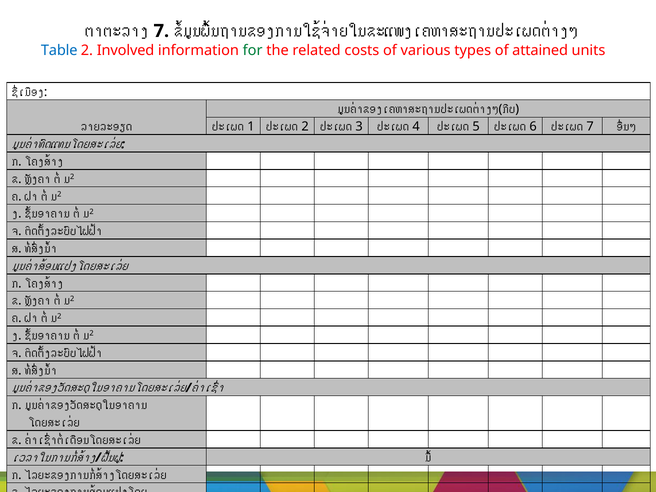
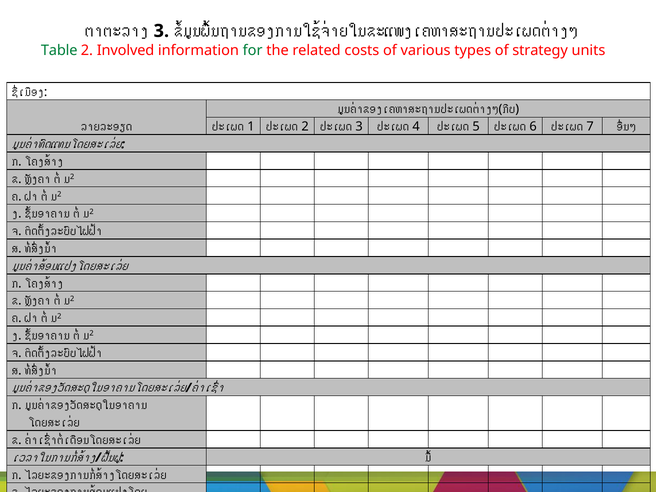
7: 7 -> 3 (161, 31)
Table colour: blue -> green (59, 50)
attained: attained -> strategy (540, 50)
